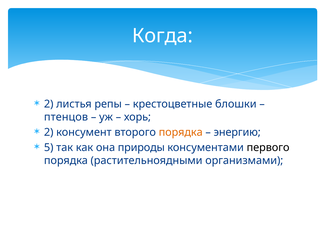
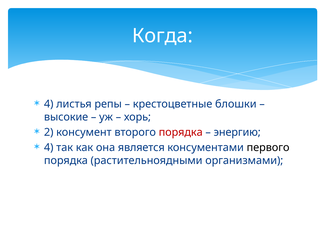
2: 2 -> 4 (49, 104)
птенцов: птенцов -> высокие (66, 117)
порядка colour: orange -> red (181, 132)
5: 5 -> 4 (49, 147)
природы: природы -> является (141, 147)
